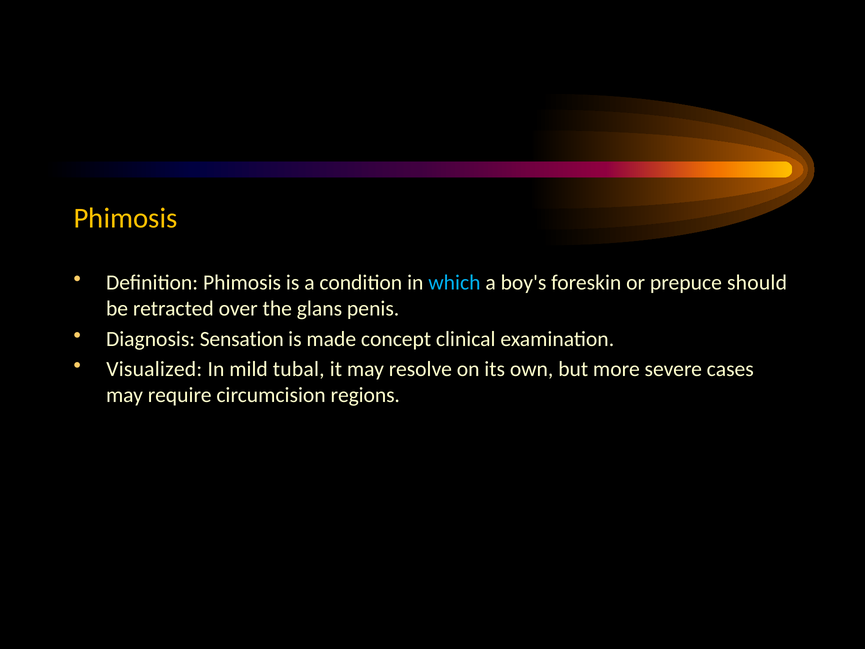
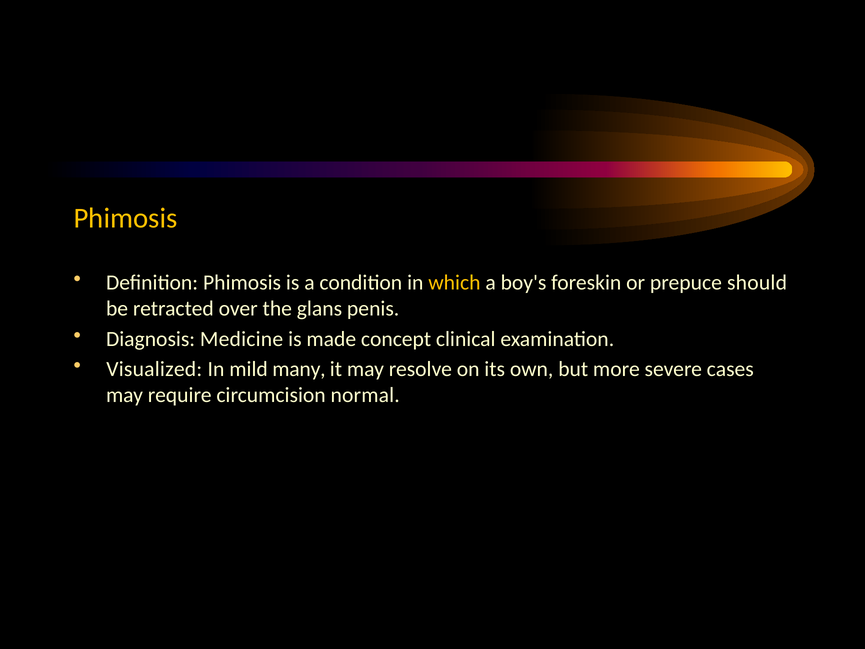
which colour: light blue -> yellow (454, 283)
Sensation: Sensation -> Medicine (242, 339)
tubal: tubal -> many (299, 369)
regions: regions -> normal (365, 395)
